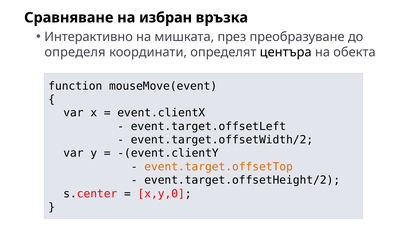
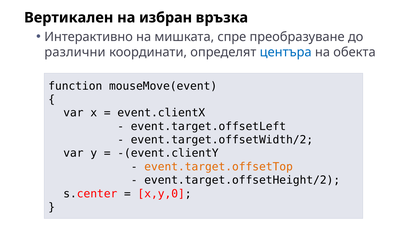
Сравняване: Сравняване -> Вертикален (69, 18)
през: през -> спре (232, 37)
определя: определя -> различни (75, 52)
центъра colour: black -> blue (286, 52)
